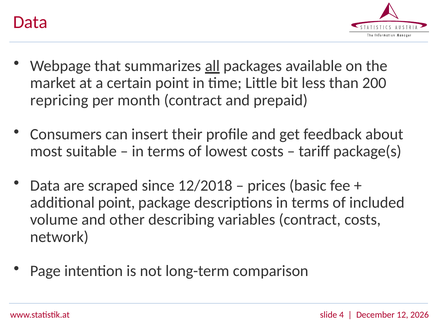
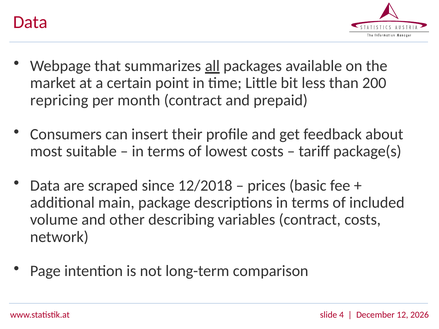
additional point: point -> main (116, 203)
